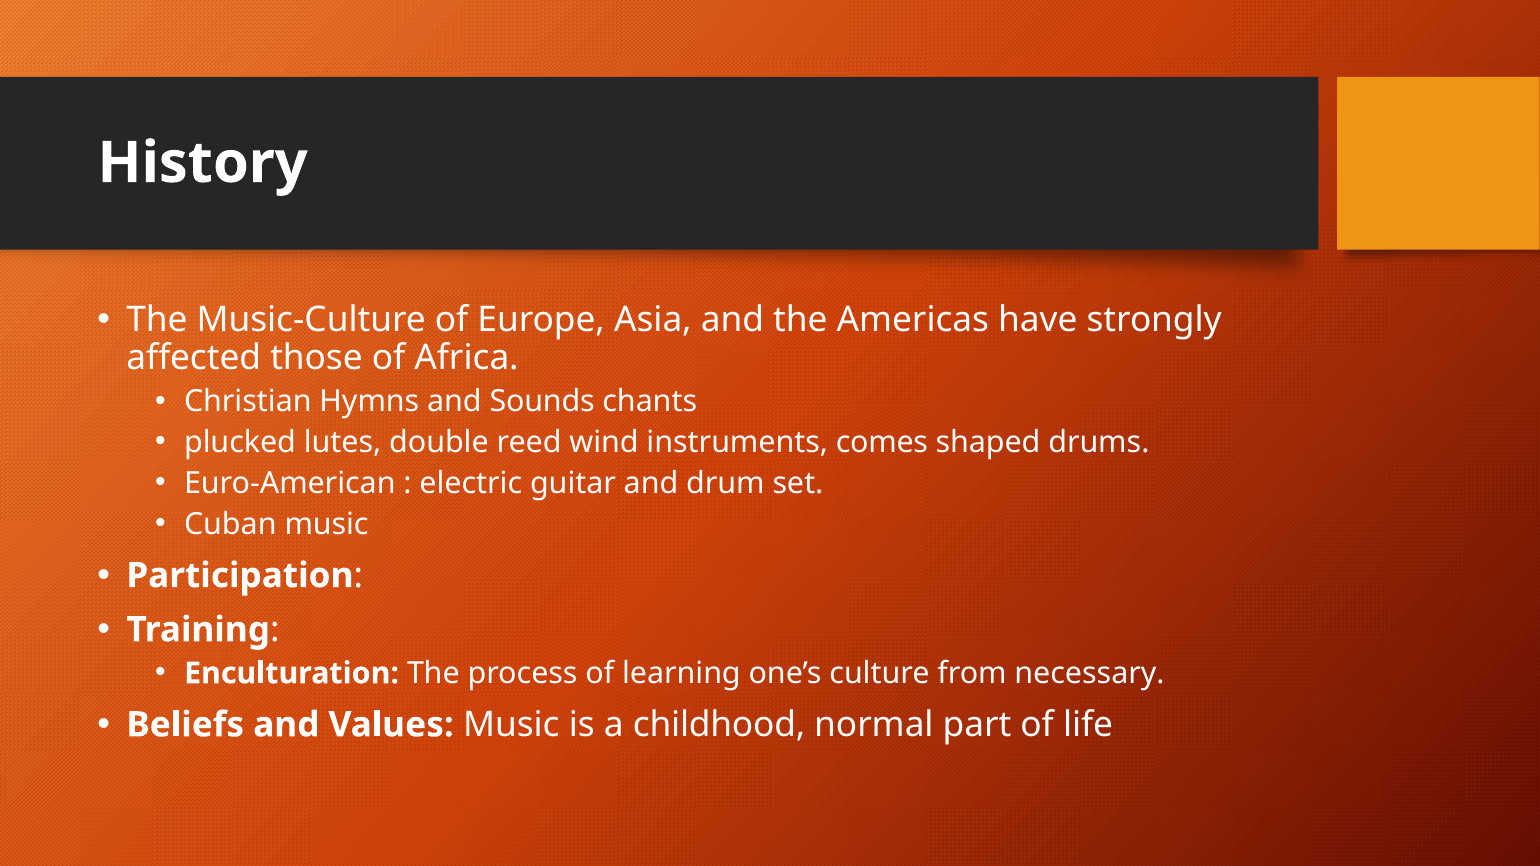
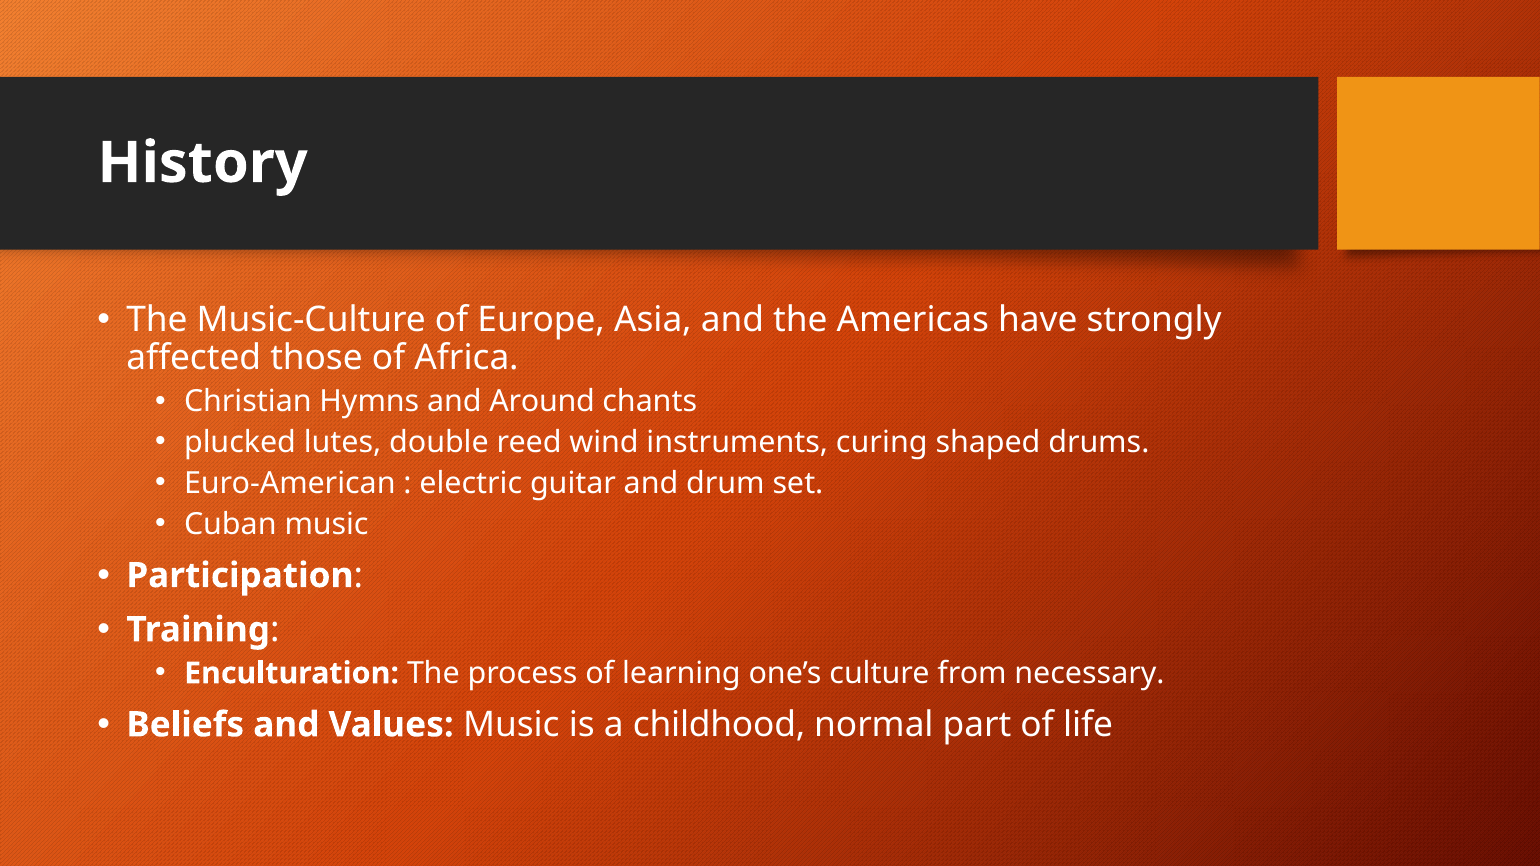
Sounds: Sounds -> Around (542, 401)
comes: comes -> curing (882, 442)
